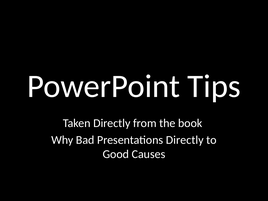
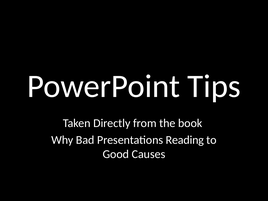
Presentations Directly: Directly -> Reading (185, 140)
